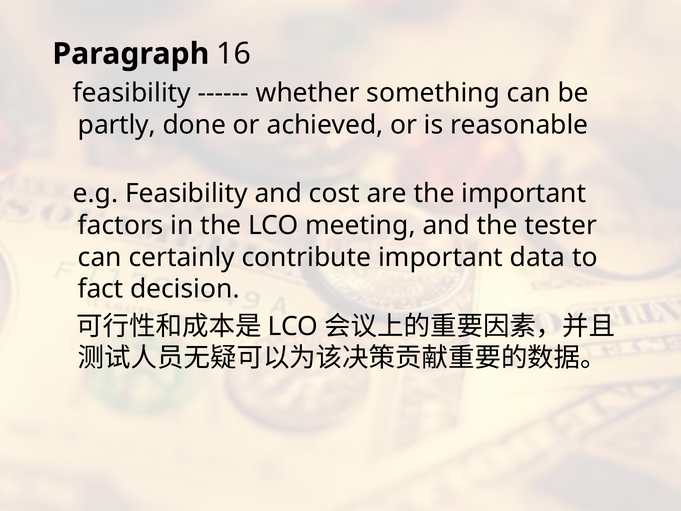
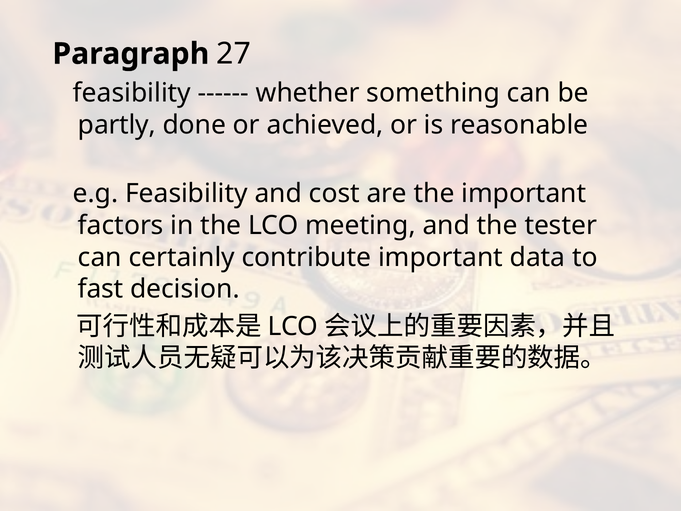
16: 16 -> 27 (234, 54)
fact: fact -> fast (101, 289)
